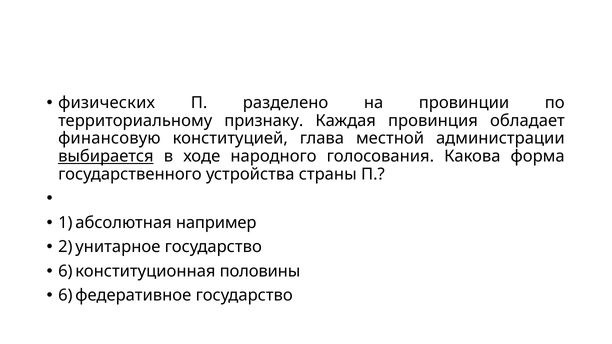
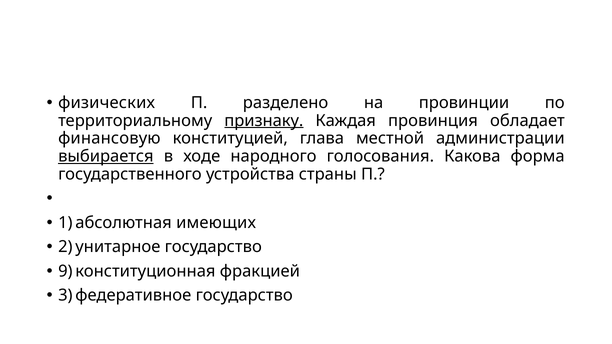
признаку underline: none -> present (264, 121)
например: например -> имеющих (216, 223)
6: 6 -> 9 (65, 271)
половины: половины -> фракцией (260, 271)
6: 6 -> 3 (65, 296)
